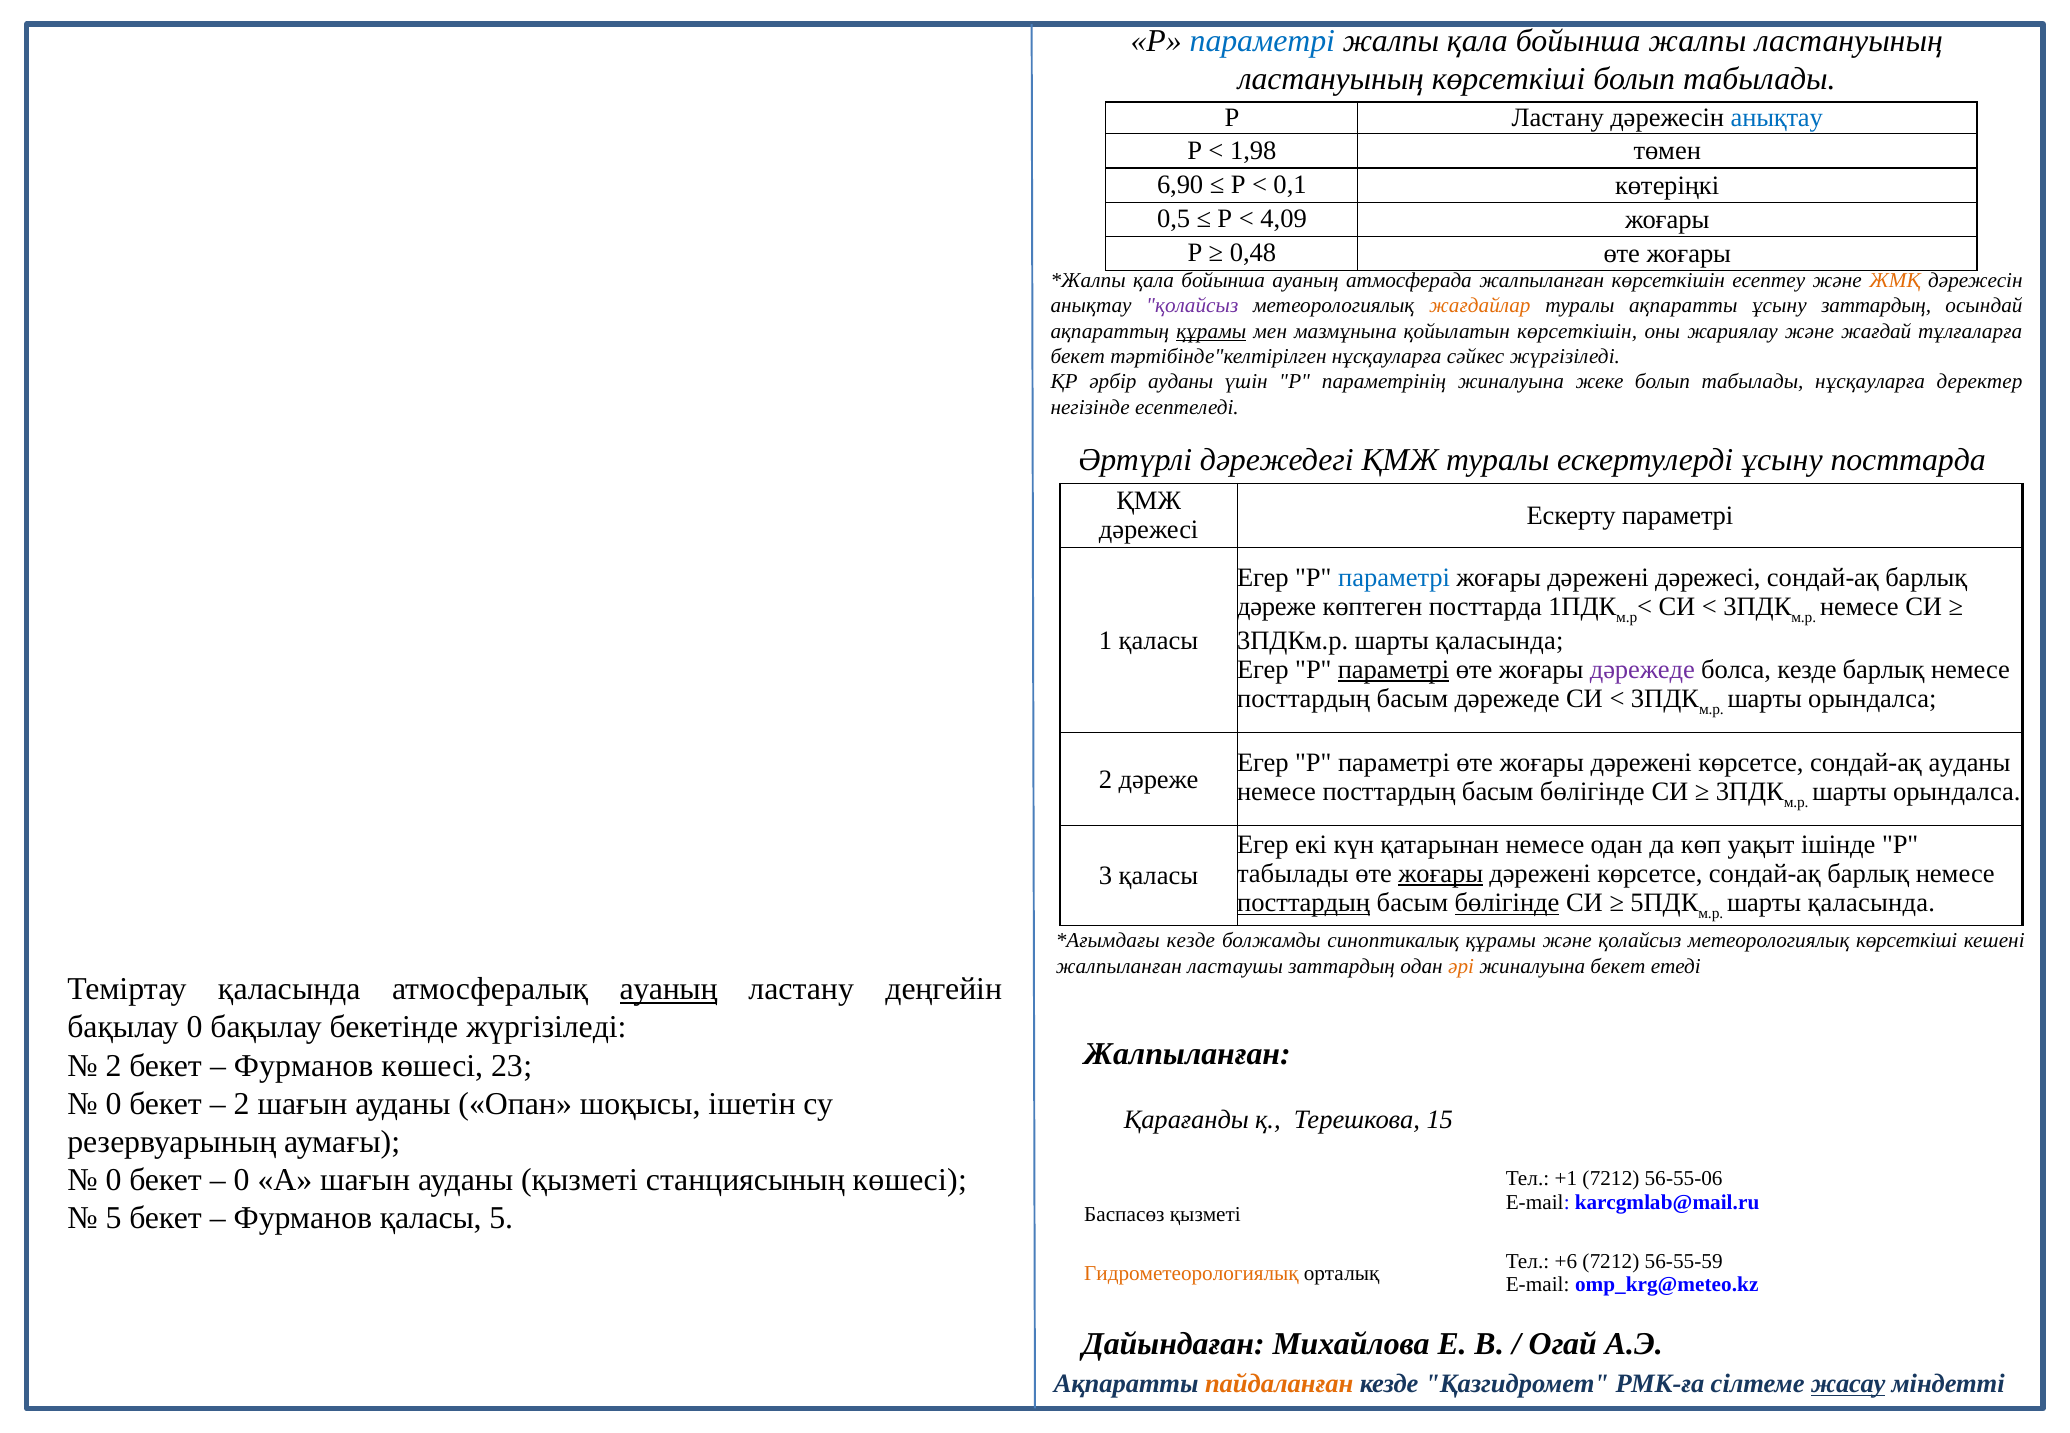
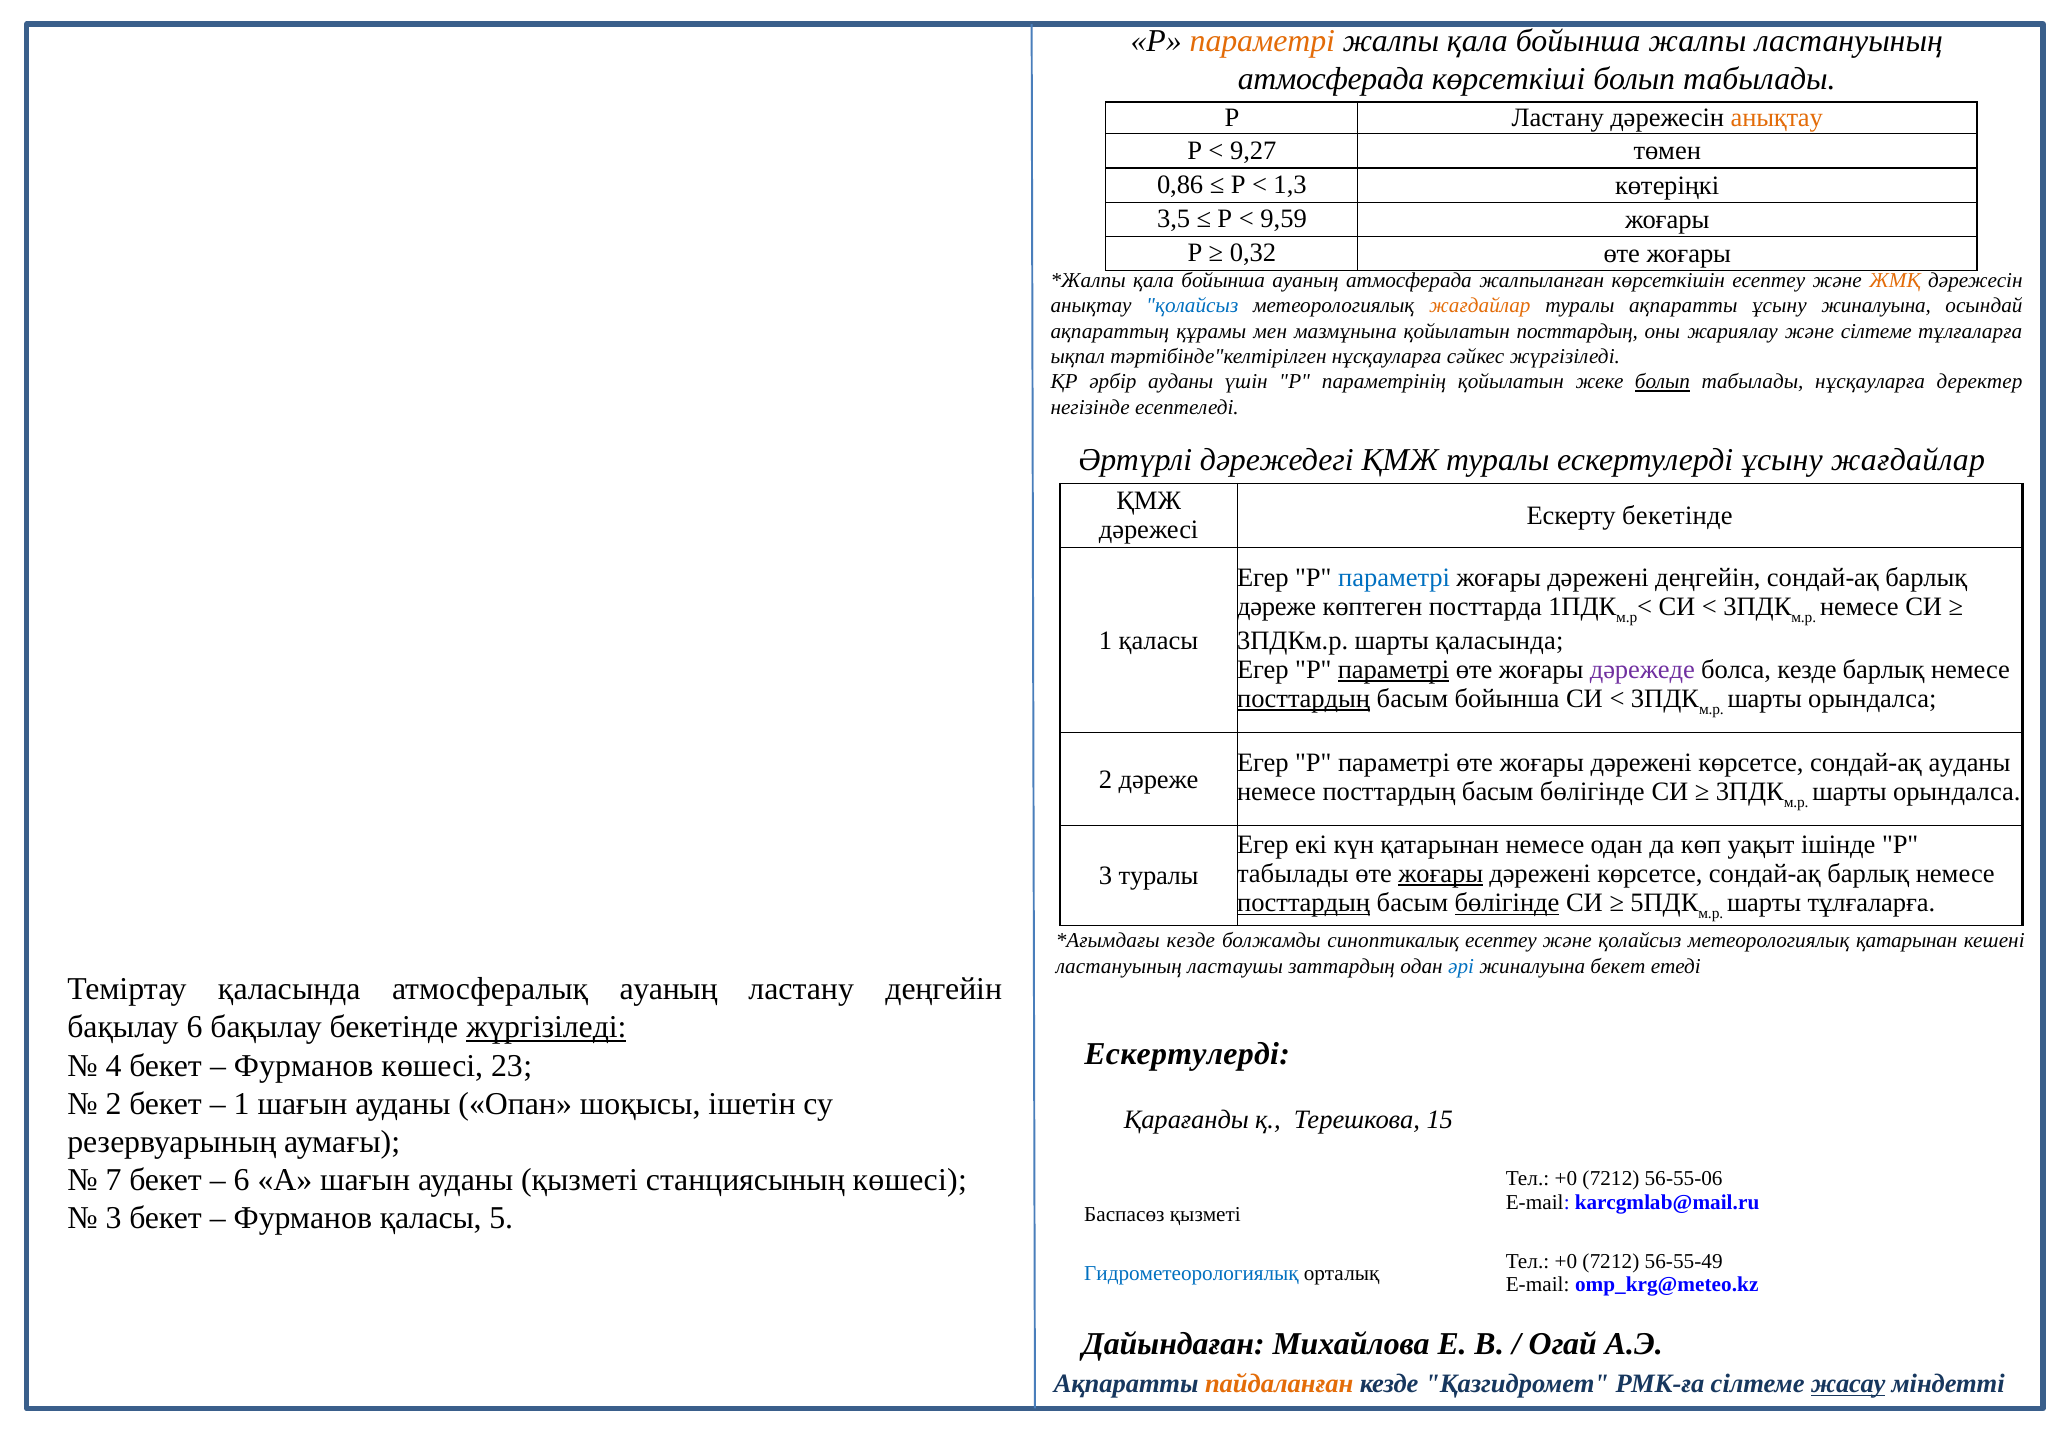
параметрі colour: blue -> orange (1262, 41)
ластануының: ластануының -> атмосферада (1331, 79)
анықтау colour: blue -> orange (1777, 118)
1,98: 1,98 -> 9,27 (1253, 151)
6,90: 6,90 -> 0,86 (1180, 185)
0,1: 0,1 -> 1,3 (1290, 185)
0,5: 0,5 -> 3,5 (1174, 219)
4,09: 4,09 -> 9,59 (1284, 219)
0,48: 0,48 -> 0,32 (1253, 253)
қолайсыз colour: purple -> blue (1192, 306)
ұсыну заттардың: заттардың -> жиналуына (1876, 306)
құрамы underline: present -> none (1211, 331)
қойылатын көрсеткішін: көрсеткішін -> посттардың (1577, 331)
және жағдай: жағдай -> сілтеме (1876, 331)
бекет: бекет -> ықпал (1078, 357)
параметрінің жиналуына: жиналуына -> қойылатын (1511, 382)
болып underline: none -> present (1662, 382)
ұсыну посттарда: посттарда -> жағдайлар (1908, 460)
Ескерту параметрі: параметрі -> бекетінде (1677, 516)
дәрежені дәрежесі: дәрежесі -> деңгейін (1708, 578)
посттардың underline: none -> present (1304, 699)
басым дәрежеде: дәрежеде -> бойынша (1507, 699)
3 қаласы: қаласы -> туралы (1159, 876)
қаласында: қаласында -> тұлғаларға (1871, 903)
синоптикалық құрамы: құрамы -> есептеу (1501, 941)
метеорологиялық көрсеткіші: көрсеткіші -> қатарынан (1907, 941)
жалпыланған: жалпыланған -> ластануының (1119, 966)
әрі colour: orange -> blue (1461, 966)
ауаның underline: present -> none (669, 989)
бақылау 0: 0 -> 6 (195, 1027)
жүргізіледі underline: none -> present (546, 1027)
Жалпыланған: Жалпыланған -> Ескертулерді (1187, 1054)
2: 2 -> 4 (113, 1066)
0: 0 -> 2 (113, 1104)
2: 2 -> 1 (242, 1104)
0: 0 -> 7 (113, 1180)
0: 0 -> 6 (242, 1180)
+1: +1 -> +0 (1566, 1179)
5: 5 -> 3 (113, 1219)
+6: +6 -> +0 (1566, 1261)
56-55-59: 56-55-59 -> 56-55-49 (1684, 1261)
Гидрометеорологиялық colour: orange -> blue (1191, 1273)
